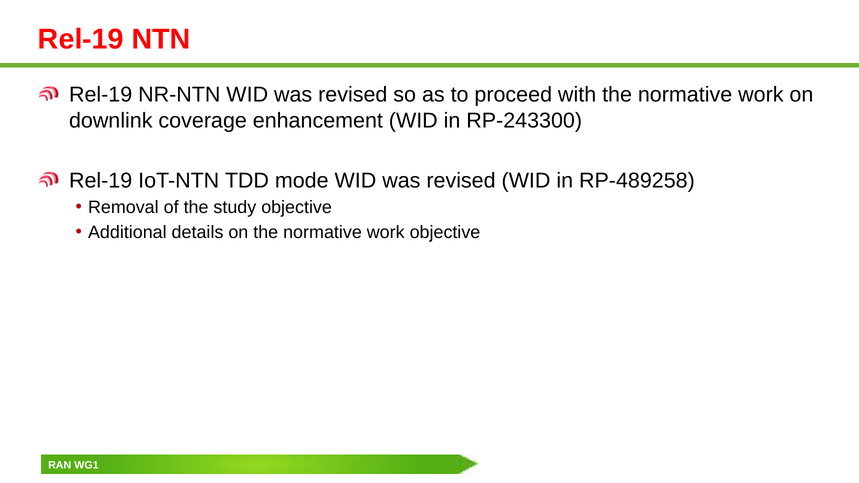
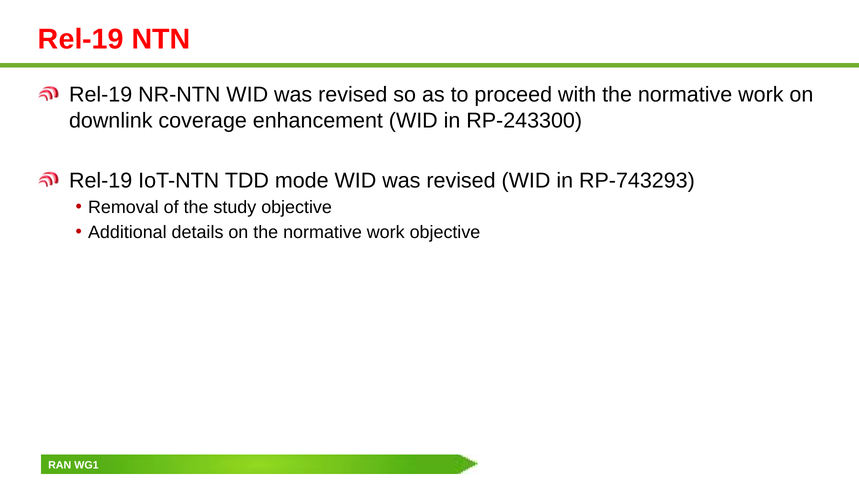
RP-489258: RP-489258 -> RP-743293 (637, 181)
